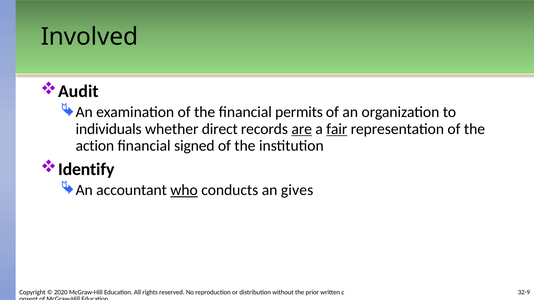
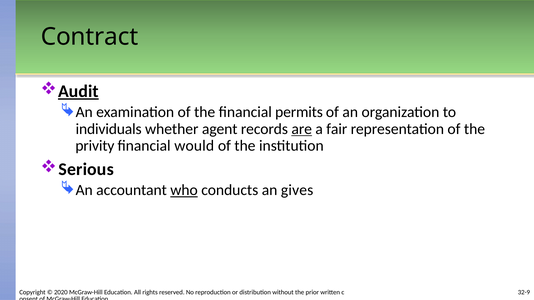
Involved: Involved -> Contract (89, 37)
Audit underline: none -> present (78, 91)
direct: direct -> agent (220, 129)
fair underline: present -> none (337, 129)
action: action -> privity (95, 146)
signed: signed -> would (194, 146)
Identify: Identify -> Serious (86, 170)
